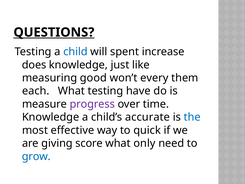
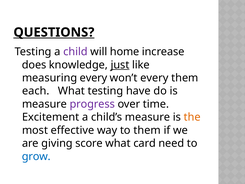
child colour: blue -> purple (75, 52)
spent: spent -> home (125, 52)
just underline: none -> present (120, 65)
measuring good: good -> every (94, 78)
Knowledge: Knowledge -> Excitement (51, 117)
child’s accurate: accurate -> measure (148, 117)
the colour: blue -> orange (192, 117)
to quick: quick -> them (147, 130)
only: only -> card (145, 143)
